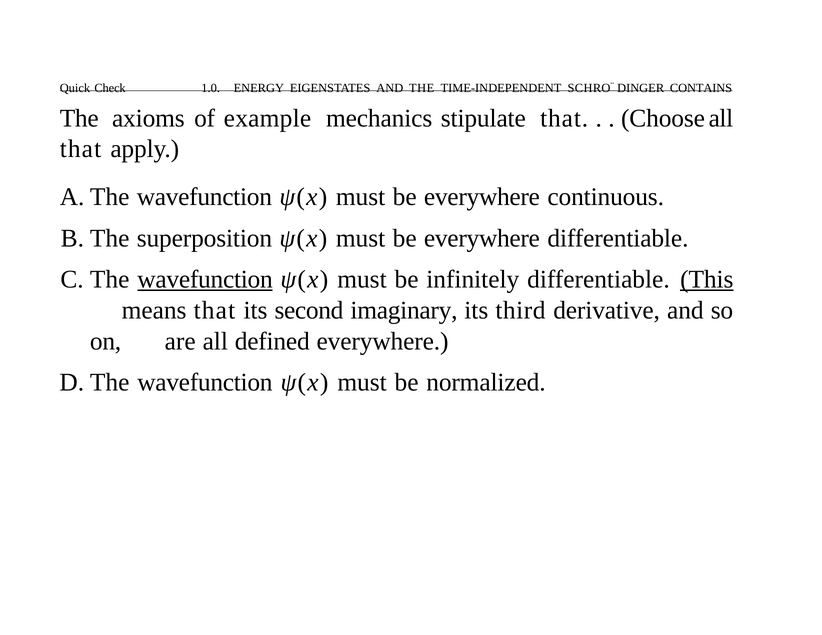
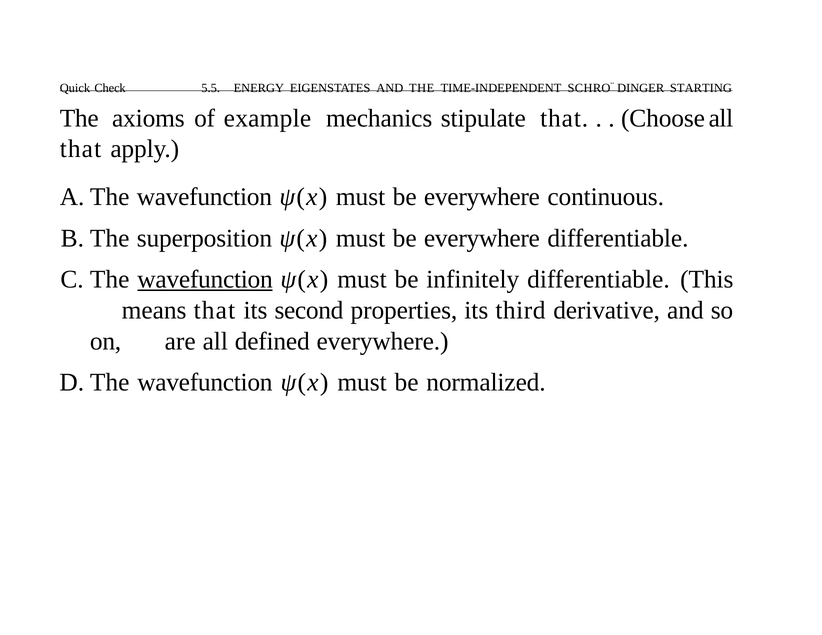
1.0: 1.0 -> 5.5 (211, 88)
CONTAINS: CONTAINS -> STARTING (701, 88)
This underline: present -> none (707, 280)
imaginary: imaginary -> properties (404, 310)
